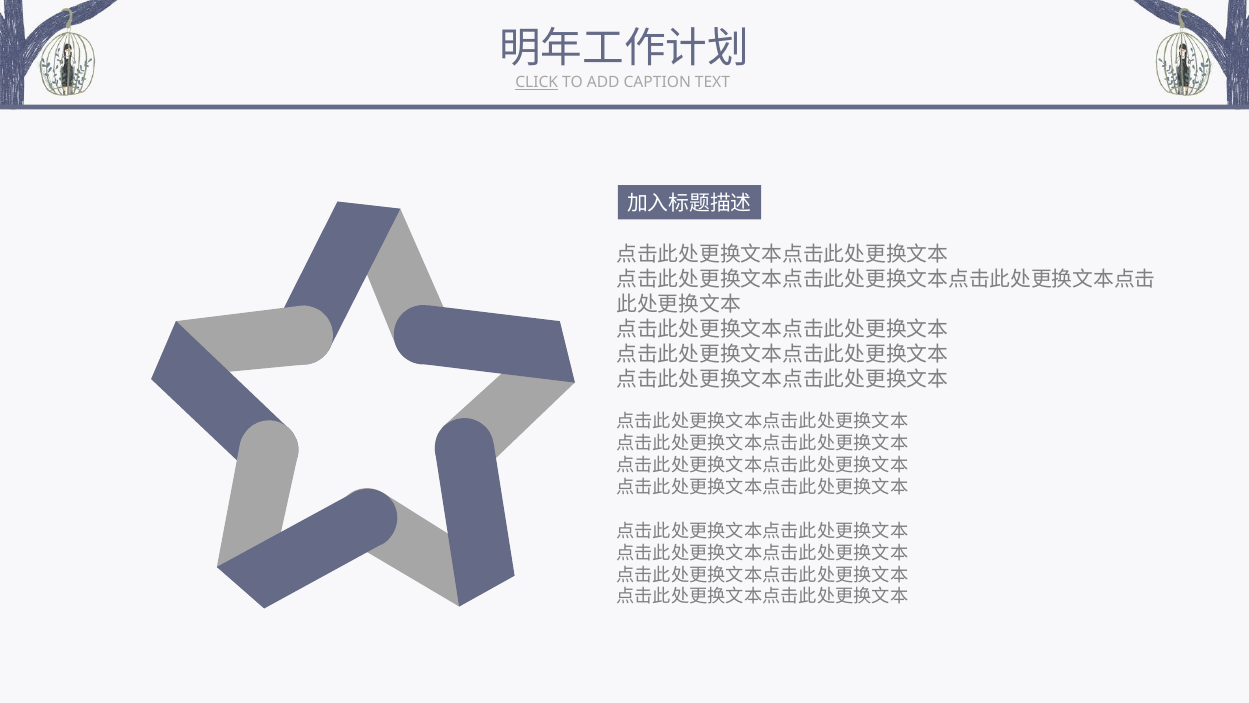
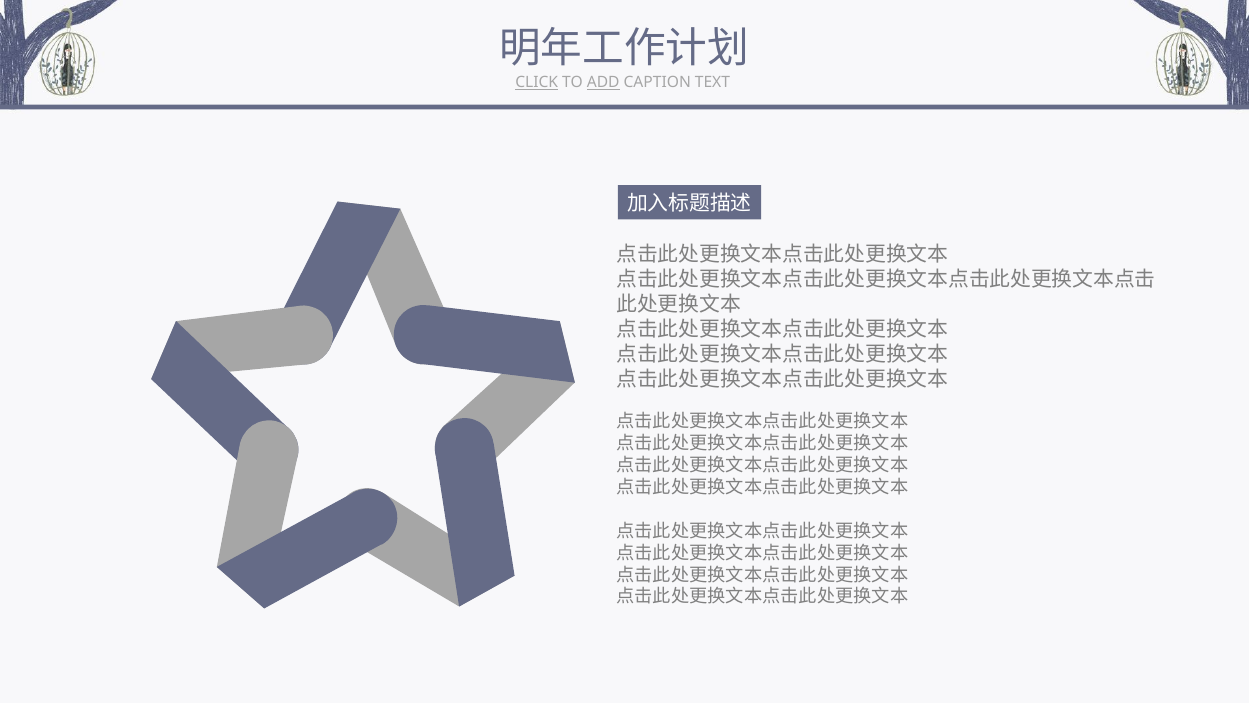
ADD underline: none -> present (603, 83)
